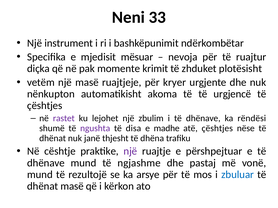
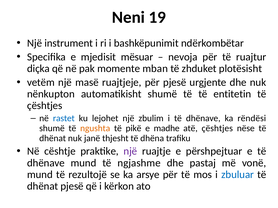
33: 33 -> 19 (157, 17)
krimit: krimit -> mban (155, 69)
për kryer: kryer -> pjesë (175, 83)
automatikisht akoma: akoma -> shumë (162, 94)
urgjencë: urgjencë -> entitetin (232, 94)
rastet colour: purple -> blue (64, 119)
ngushta colour: purple -> orange (95, 129)
disa: disa -> pikë (134, 129)
dhënat masë: masë -> pjesë (72, 187)
